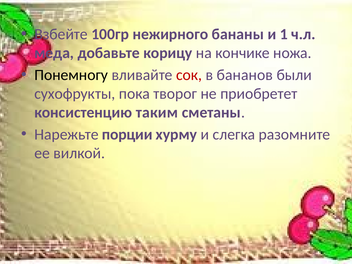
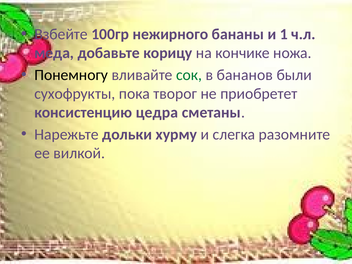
сок colour: red -> green (189, 75)
таким: таким -> цедра (157, 112)
порции: порции -> дольки (127, 134)
